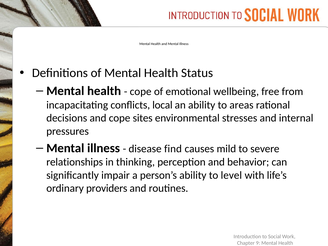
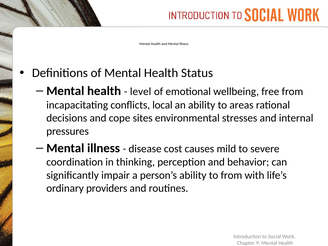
cope: cope -> level (141, 91)
find: find -> cost (173, 149)
relationships: relationships -> coordination (75, 162)
to level: level -> from (231, 175)
